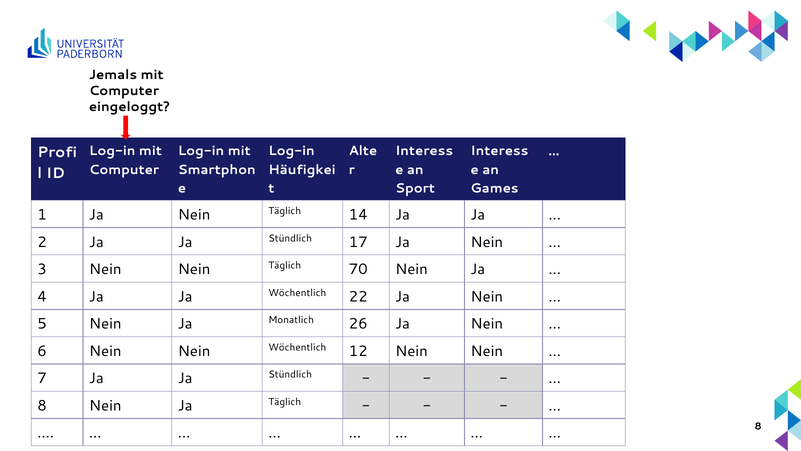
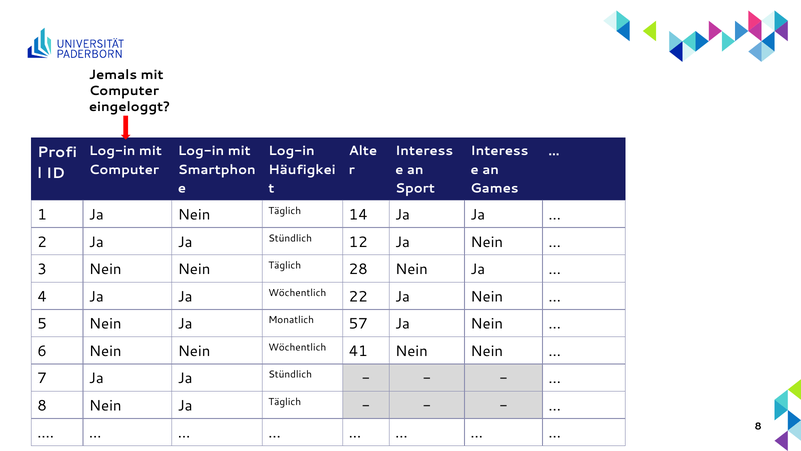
17: 17 -> 12 (358, 242)
70: 70 -> 28 (358, 269)
26: 26 -> 57 (358, 324)
12: 12 -> 41 (358, 351)
